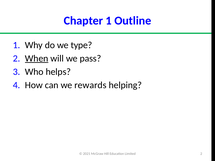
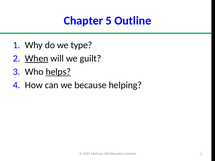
Chapter 1: 1 -> 5 (109, 21)
pass: pass -> guilt (90, 59)
helps underline: none -> present (58, 72)
rewards: rewards -> because (90, 85)
